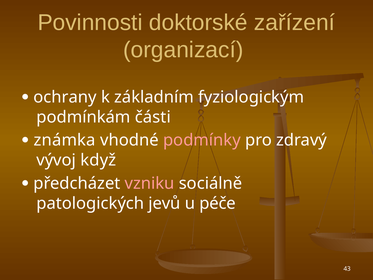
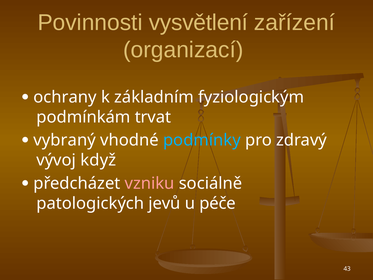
doktorské: doktorské -> vysvětlení (198, 23)
části: části -> trvat (153, 117)
známka: známka -> vybraný (65, 140)
podmínky colour: pink -> light blue (202, 140)
